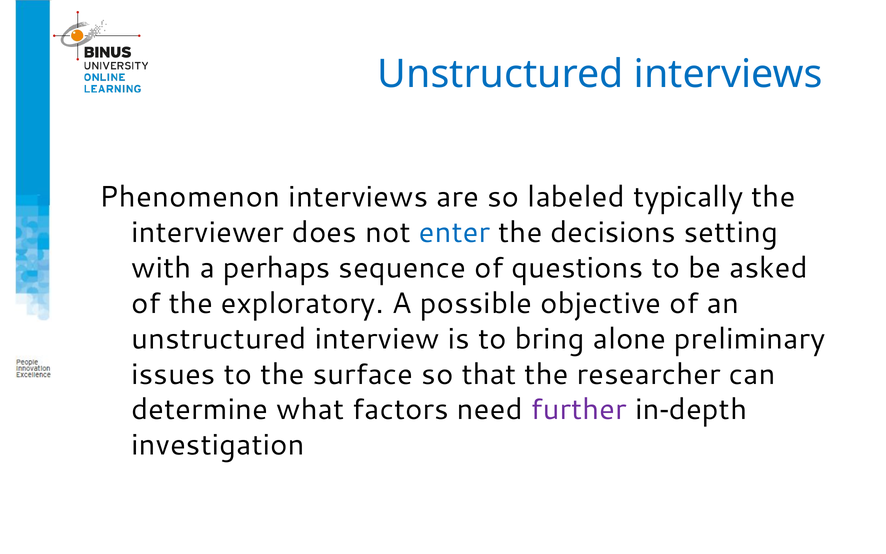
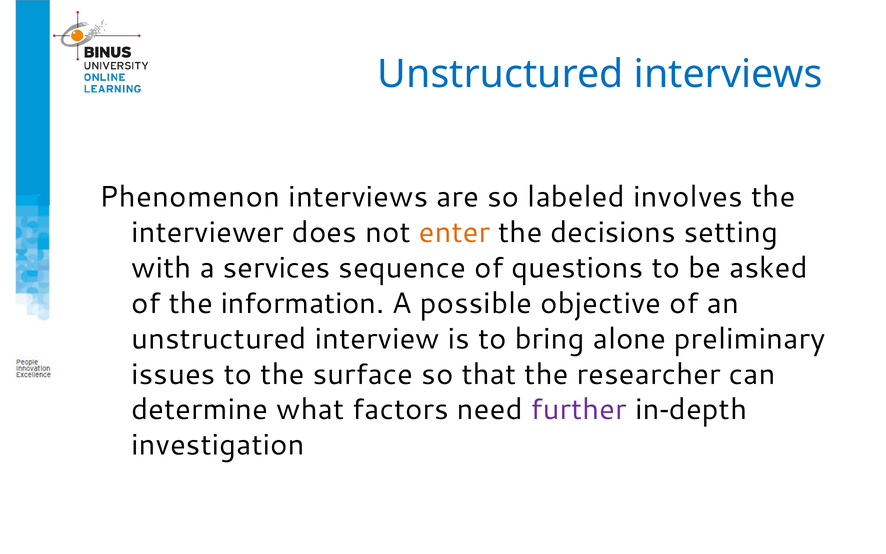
typically: typically -> involves (688, 197)
enter colour: blue -> orange (454, 232)
perhaps: perhaps -> services (277, 268)
exploratory: exploratory -> information (302, 303)
